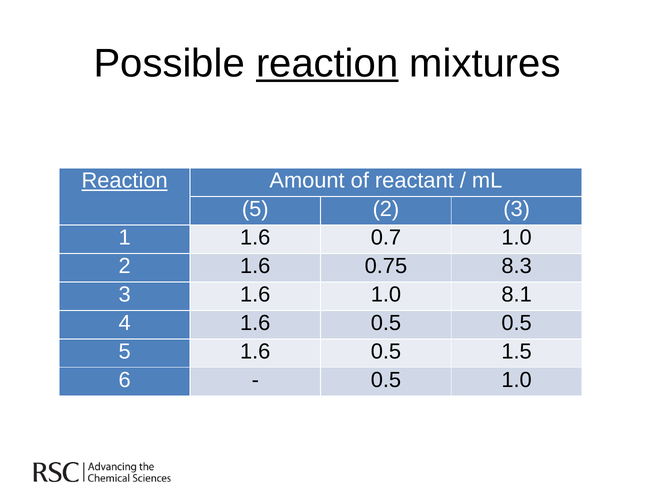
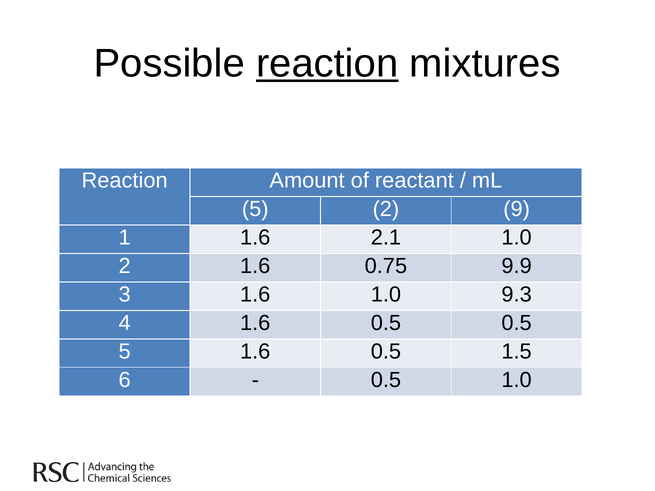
Reaction underline: present -> none (125, 181)
2 3: 3 -> 9 (517, 209)
0.7: 0.7 -> 2.1 (386, 238)
8.3: 8.3 -> 9.9 (517, 266)
8.1: 8.1 -> 9.3 (517, 295)
